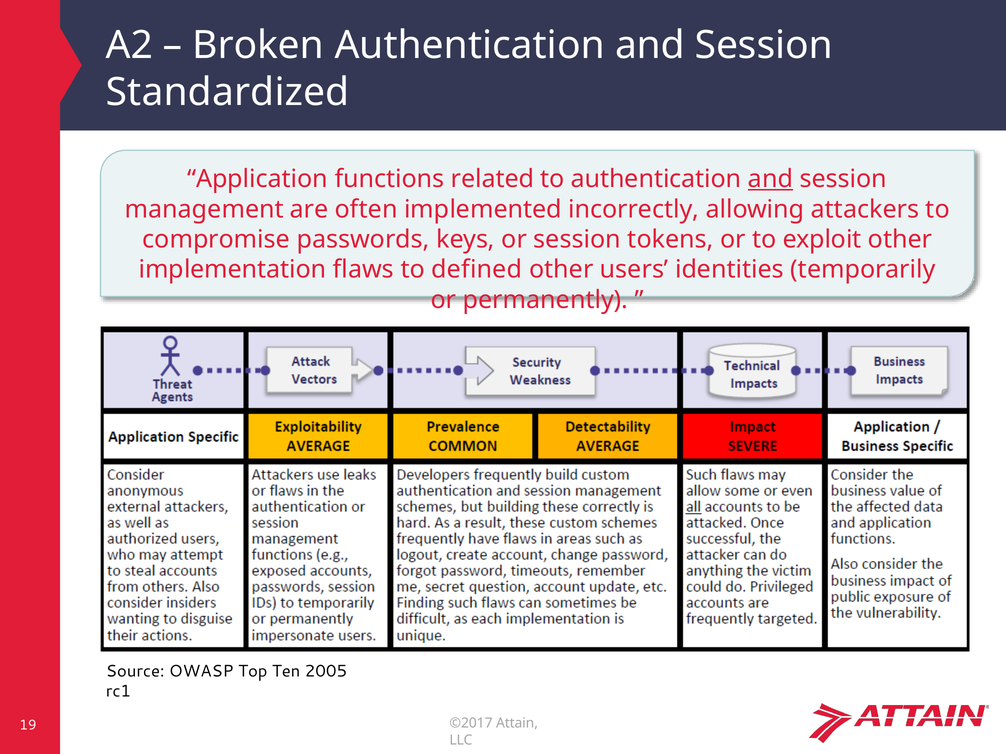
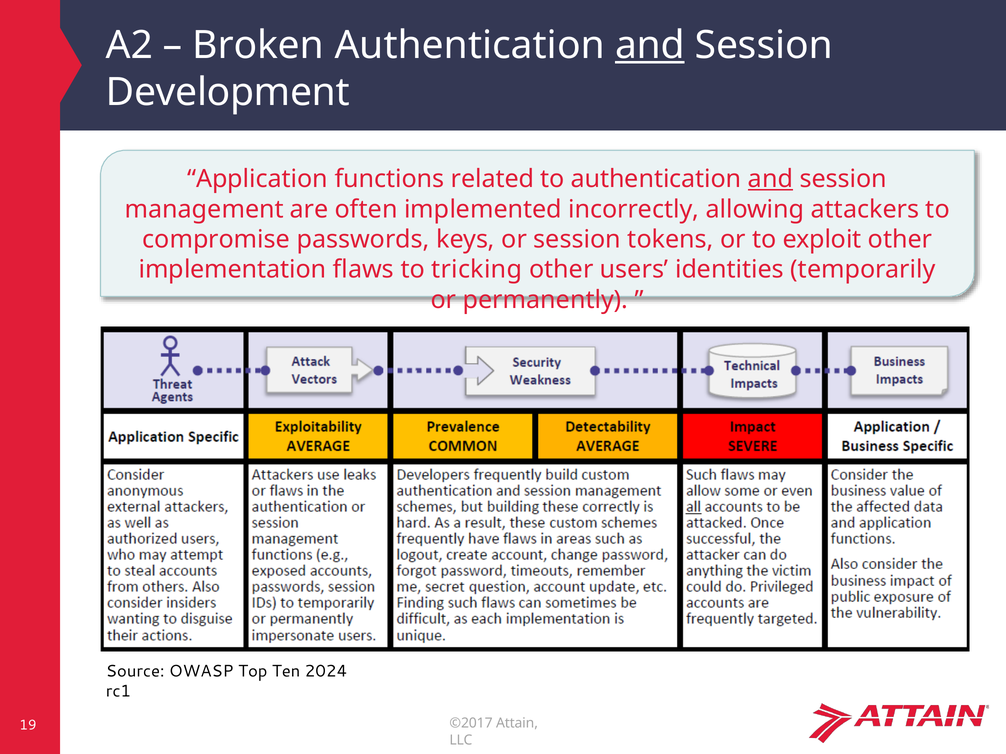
and underline: none -> present (650, 45)
Standardized: Standardized -> Development (228, 92)
defined: defined -> tricking (477, 270)
2005: 2005 -> 2024 (326, 671)
